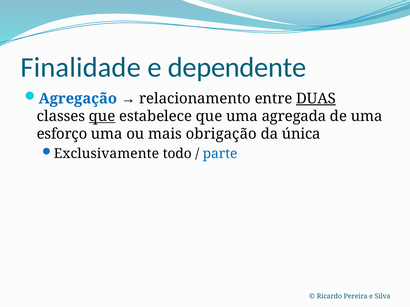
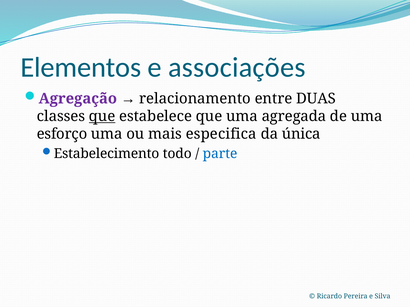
Finalidade: Finalidade -> Elementos (81, 68)
dependente: dependente -> associações (237, 68)
Agregação colour: blue -> purple (78, 99)
DUAS underline: present -> none (316, 99)
obrigação: obrigação -> especifica (221, 134)
Exclusivamente: Exclusivamente -> Estabelecimento (107, 154)
